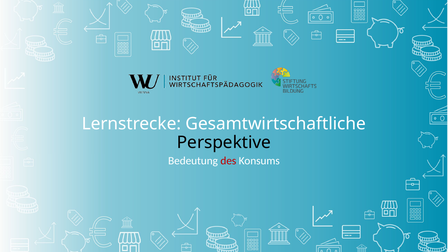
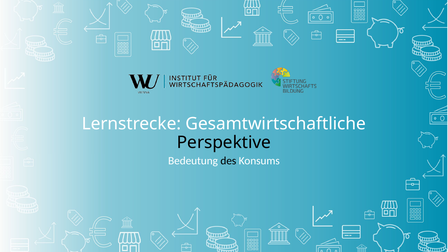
des colour: red -> black (228, 161)
